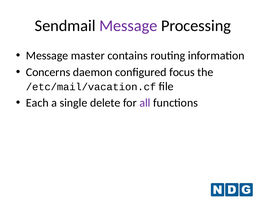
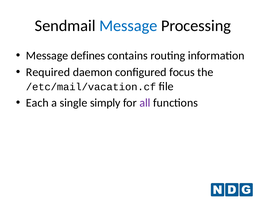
Message colour: purple -> blue (128, 26)
master: master -> defines (88, 56)
Concerns: Concerns -> Required (48, 72)
delete: delete -> simply (105, 103)
